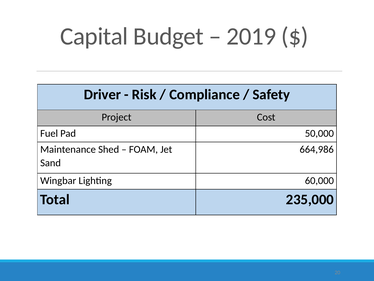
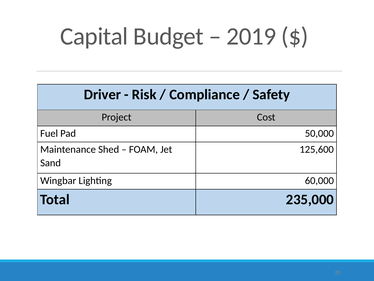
664,986: 664,986 -> 125,600 (317, 149)
